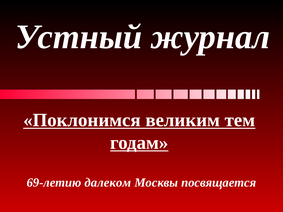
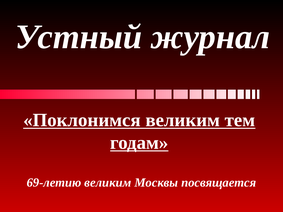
69-летию далеком: далеком -> великим (108, 183)
